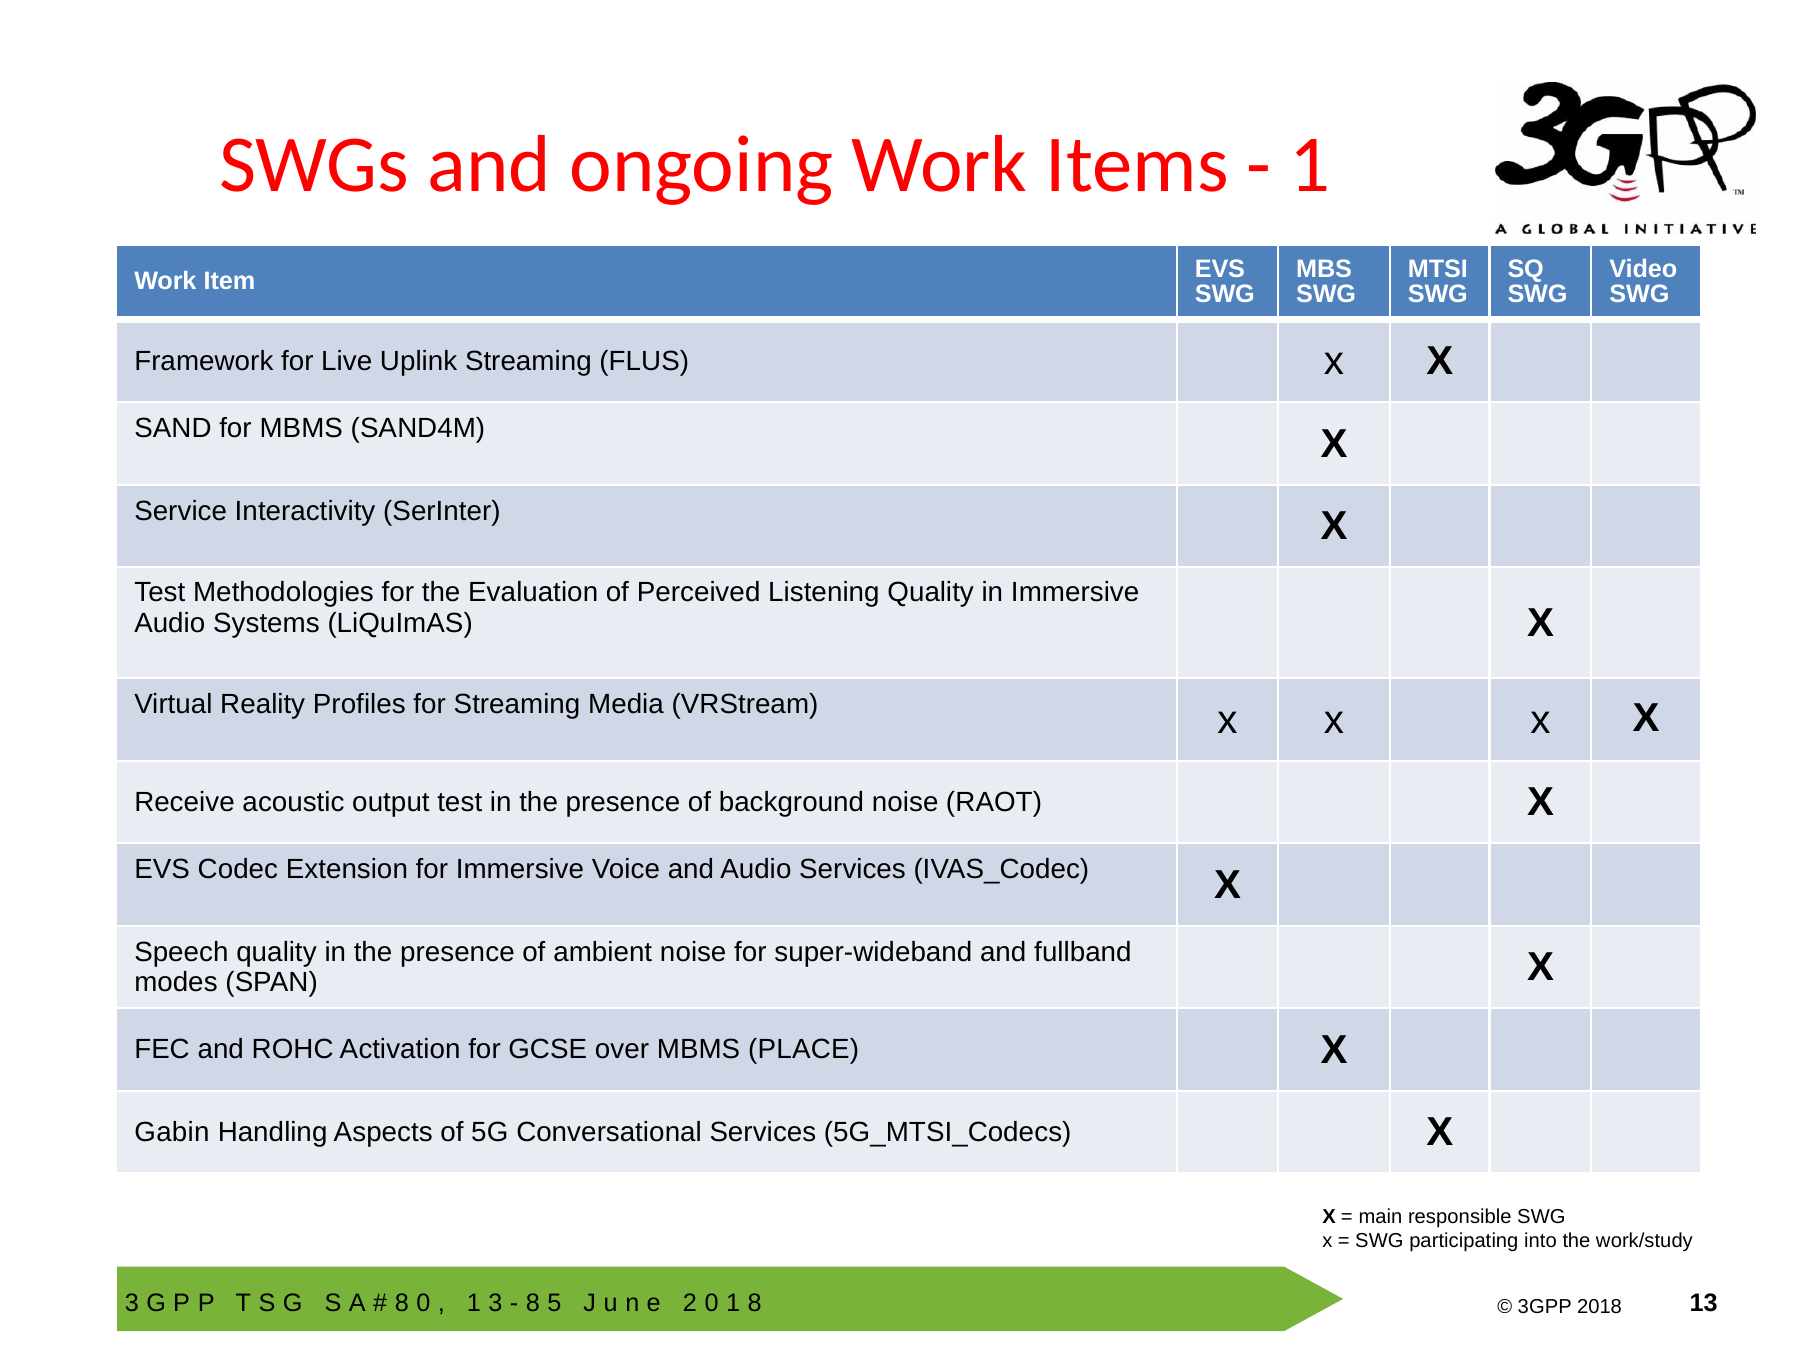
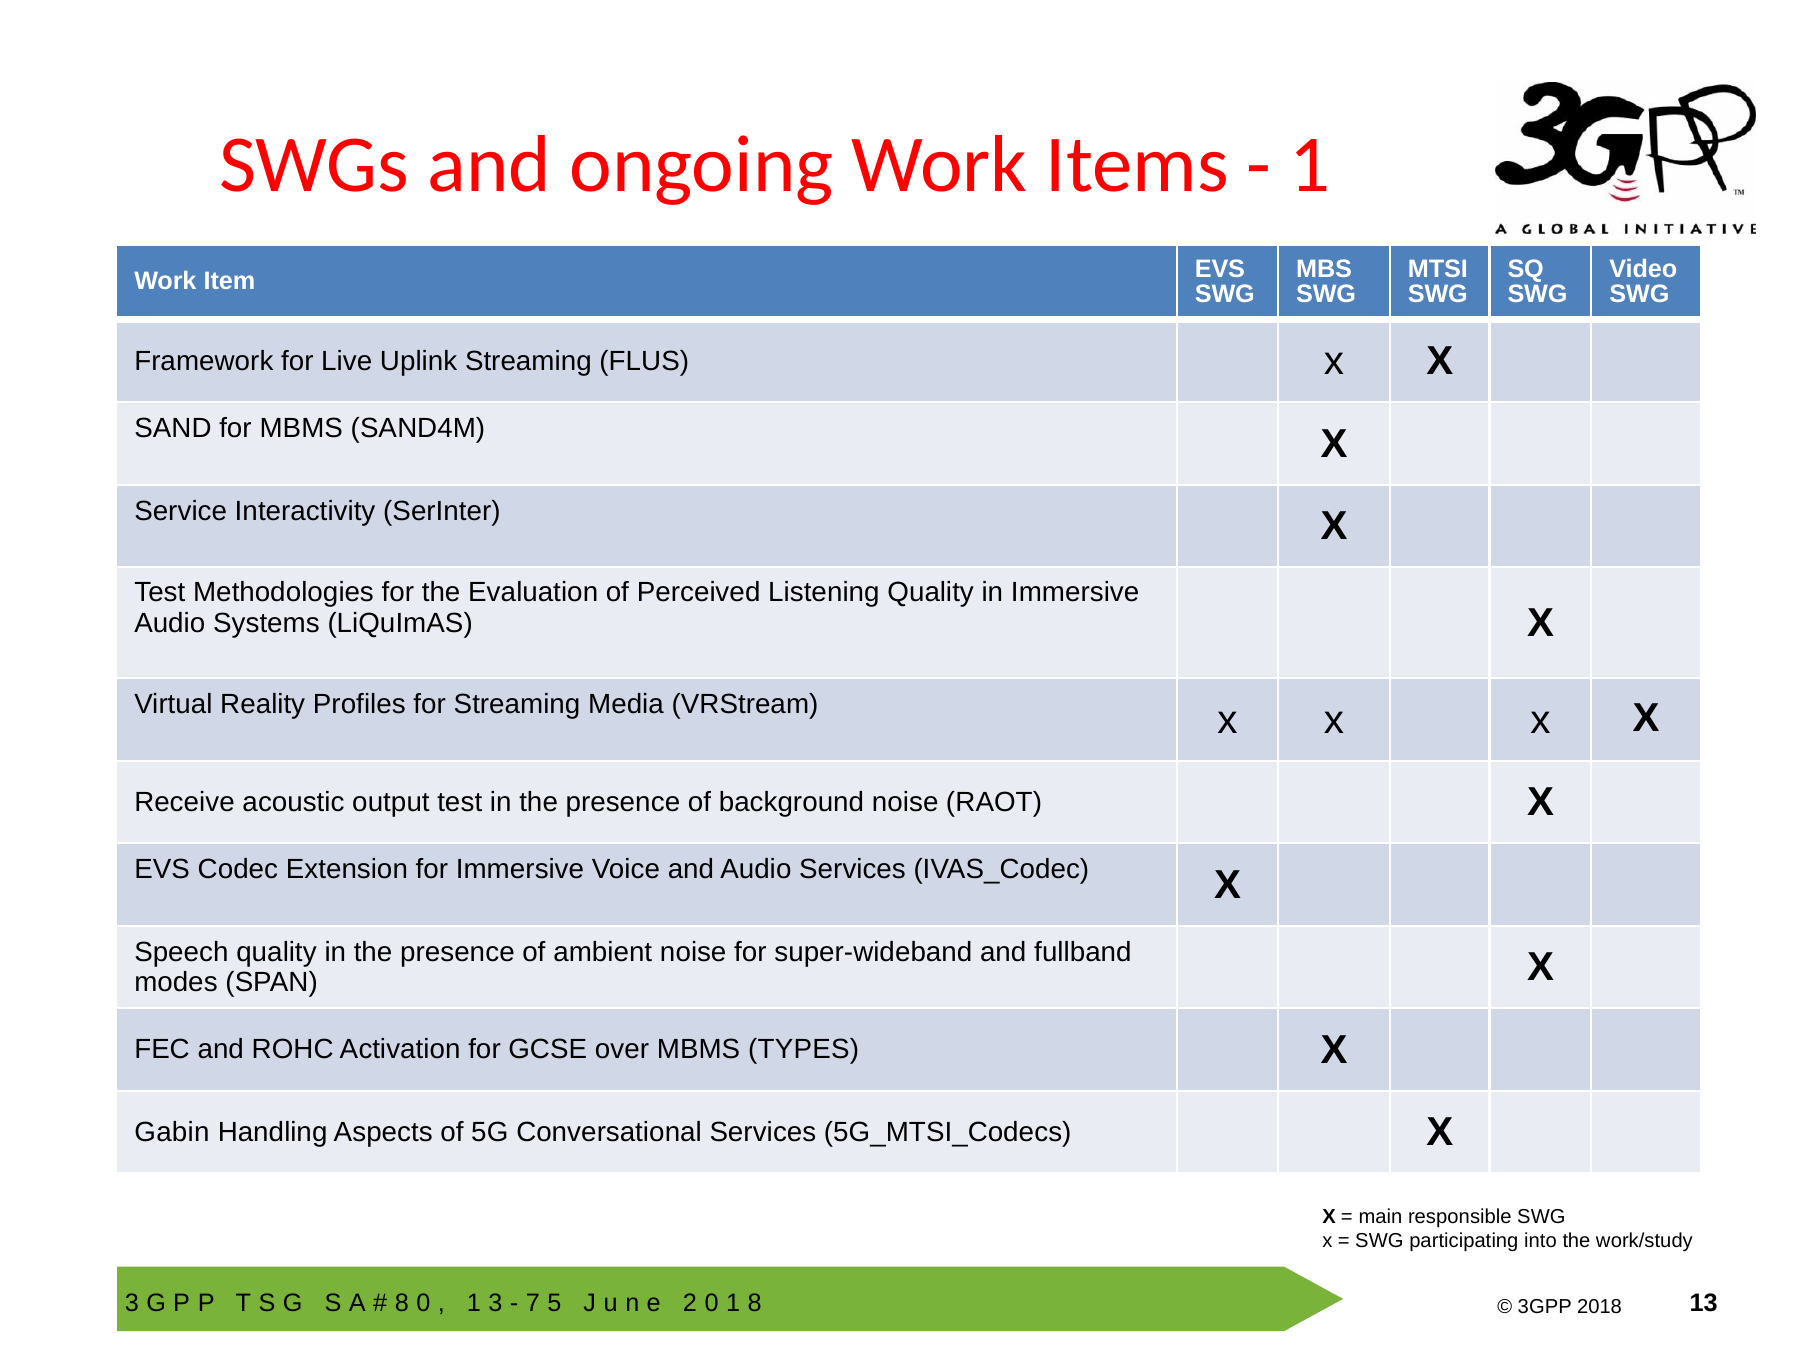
PLACE: PLACE -> TYPES (804, 1050)
8: 8 -> 7 (533, 1303)
